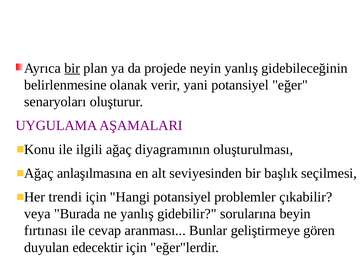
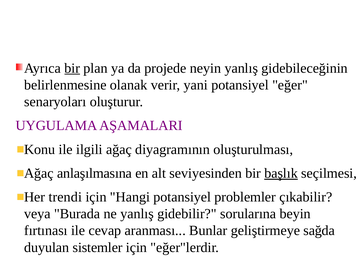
başlık underline: none -> present (281, 174)
gören: gören -> sağda (319, 231)
edecektir: edecektir -> sistemler (98, 248)
